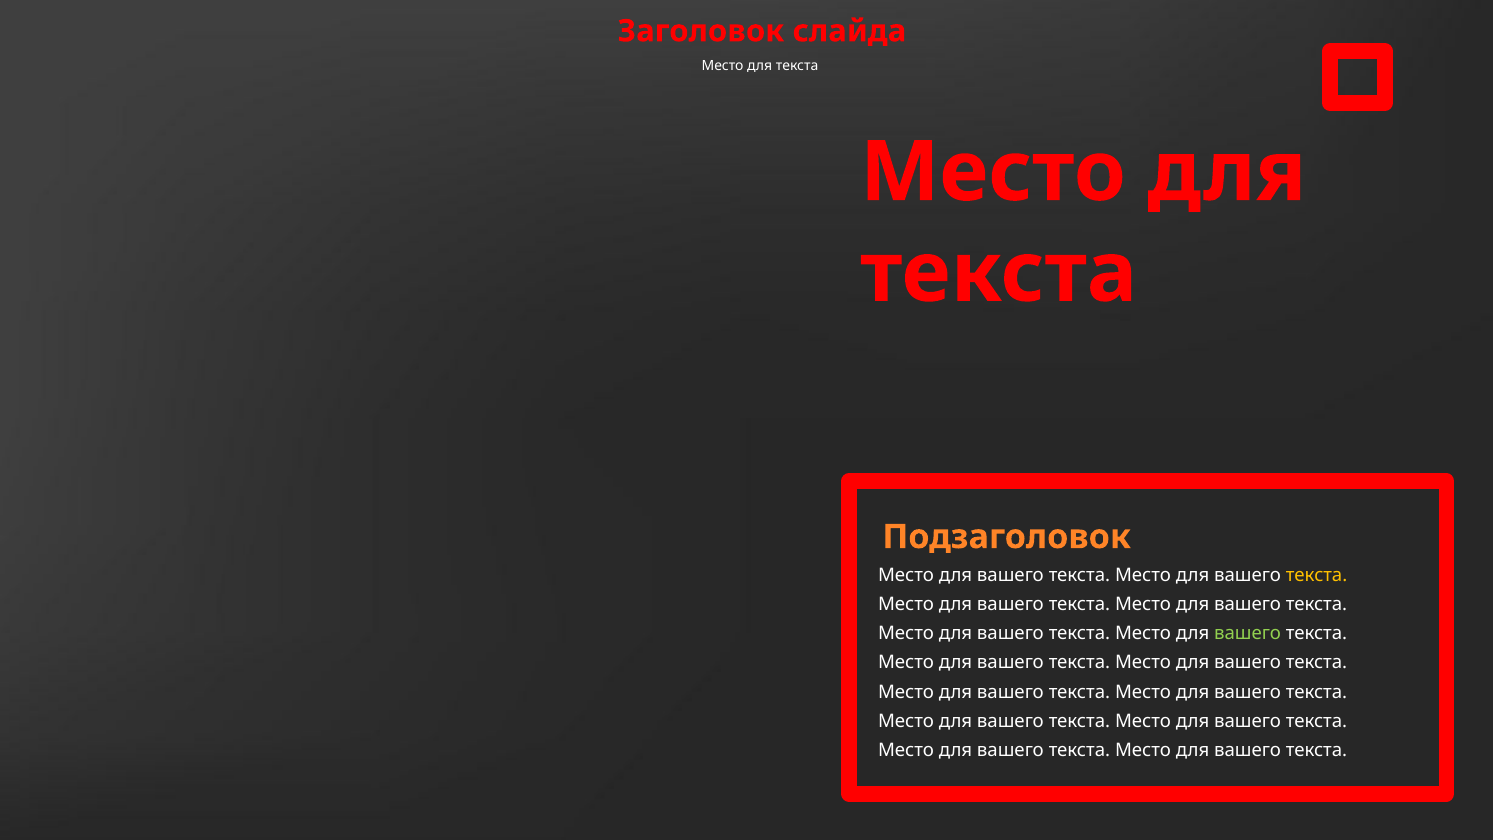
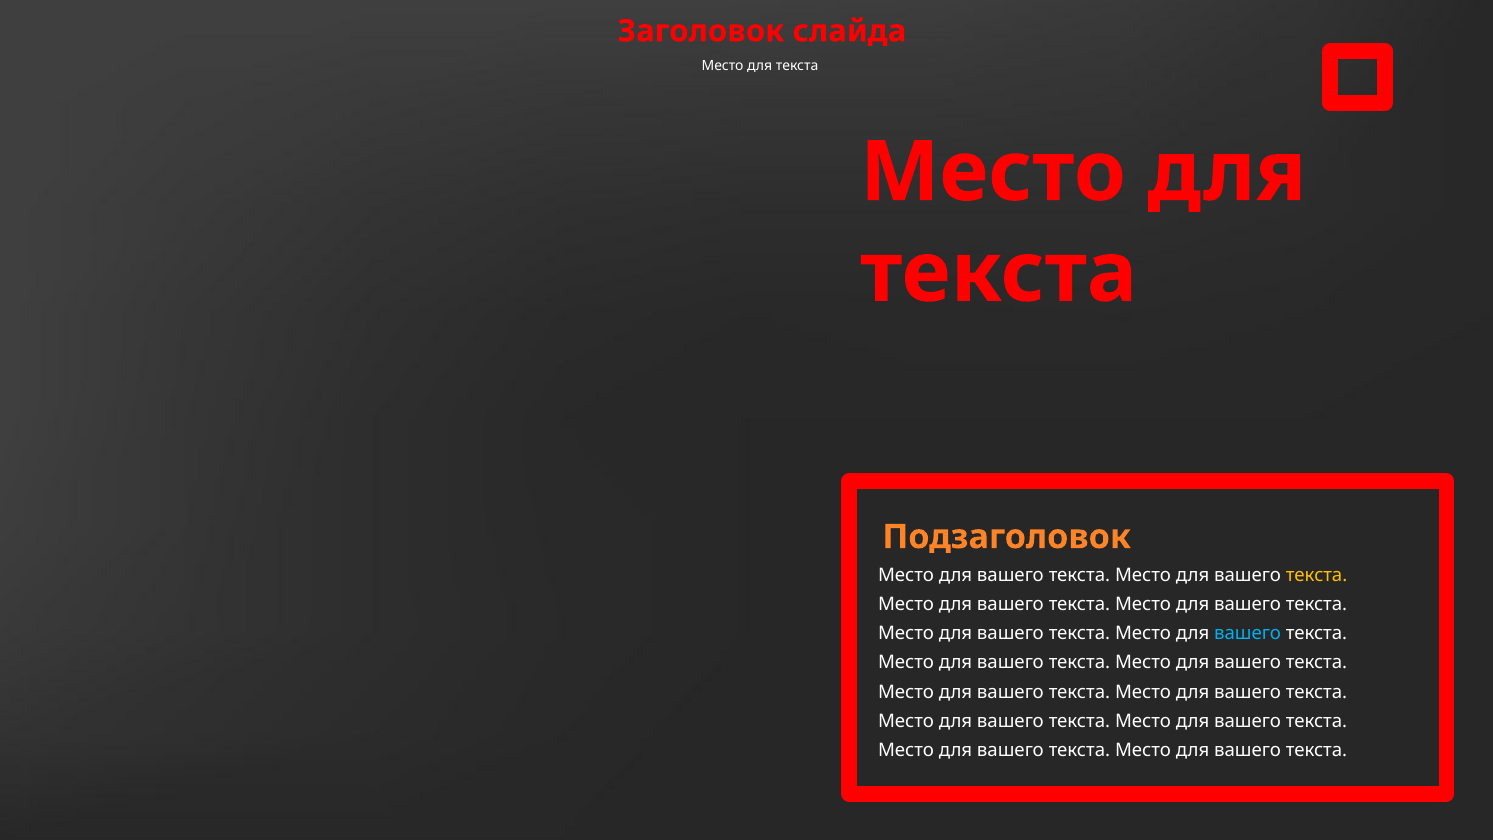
вашего colour: light green -> light blue (1248, 634)
